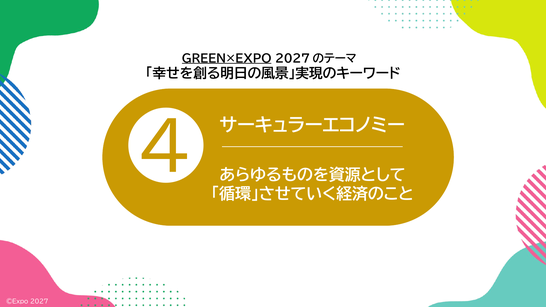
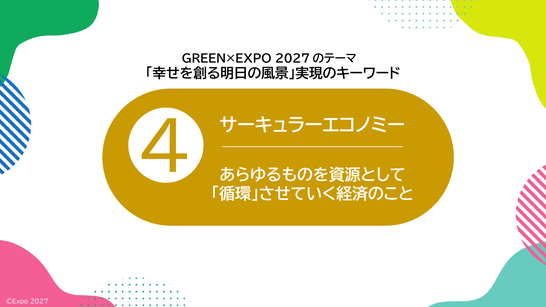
GREEN×EXPO underline: present -> none (227, 59)
